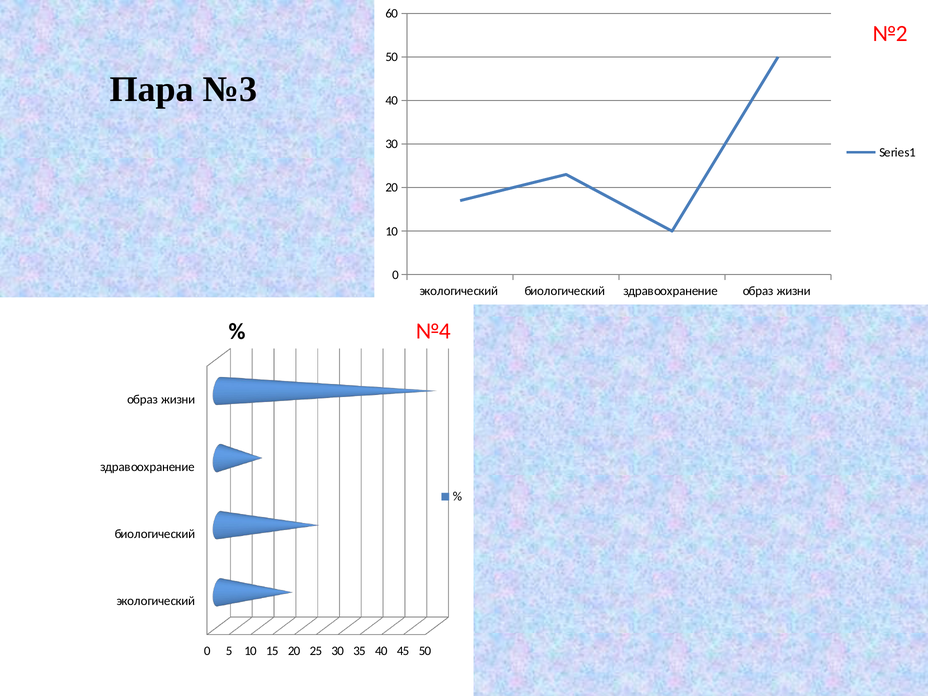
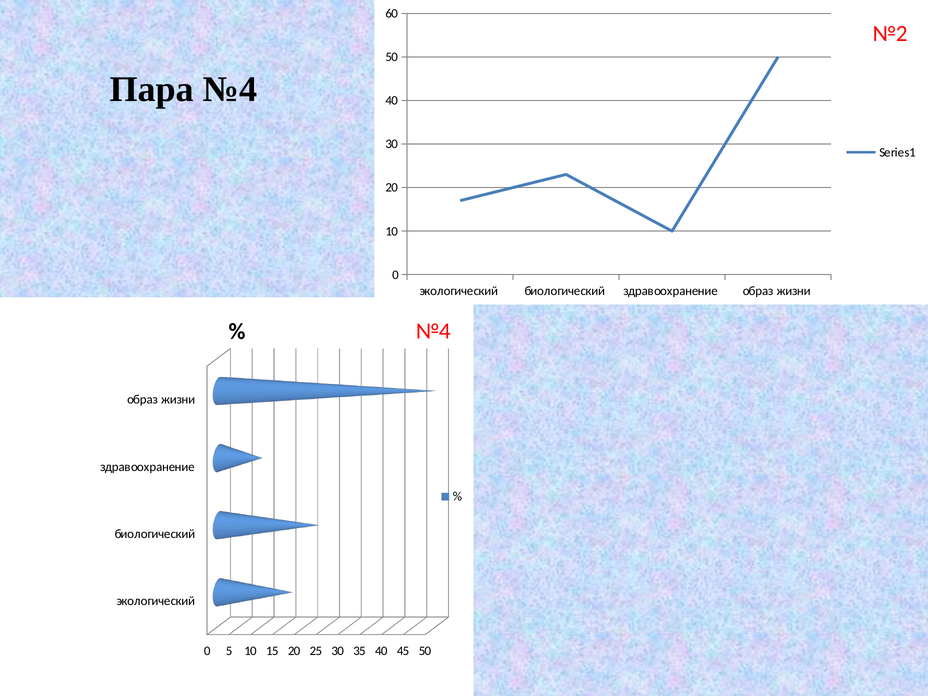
Пара №3: №3 -> №4 (230, 89)
